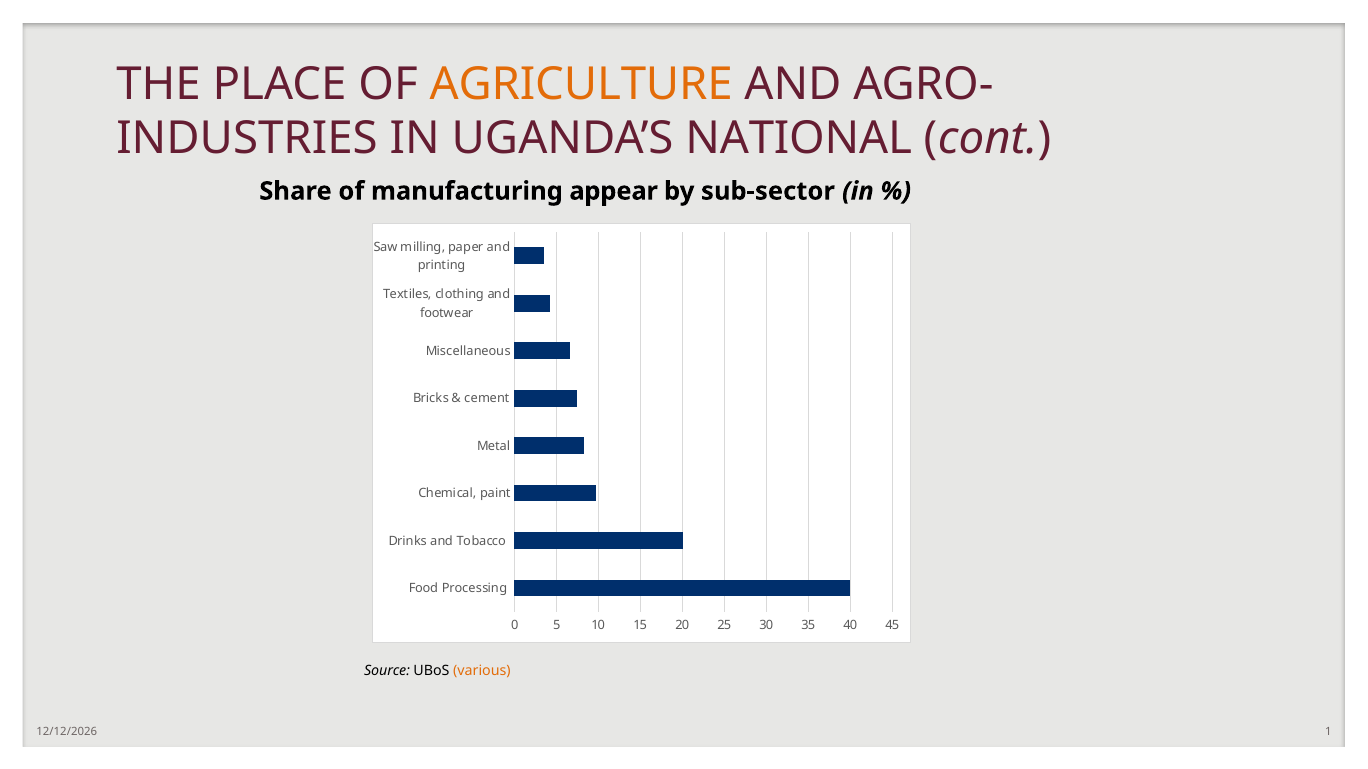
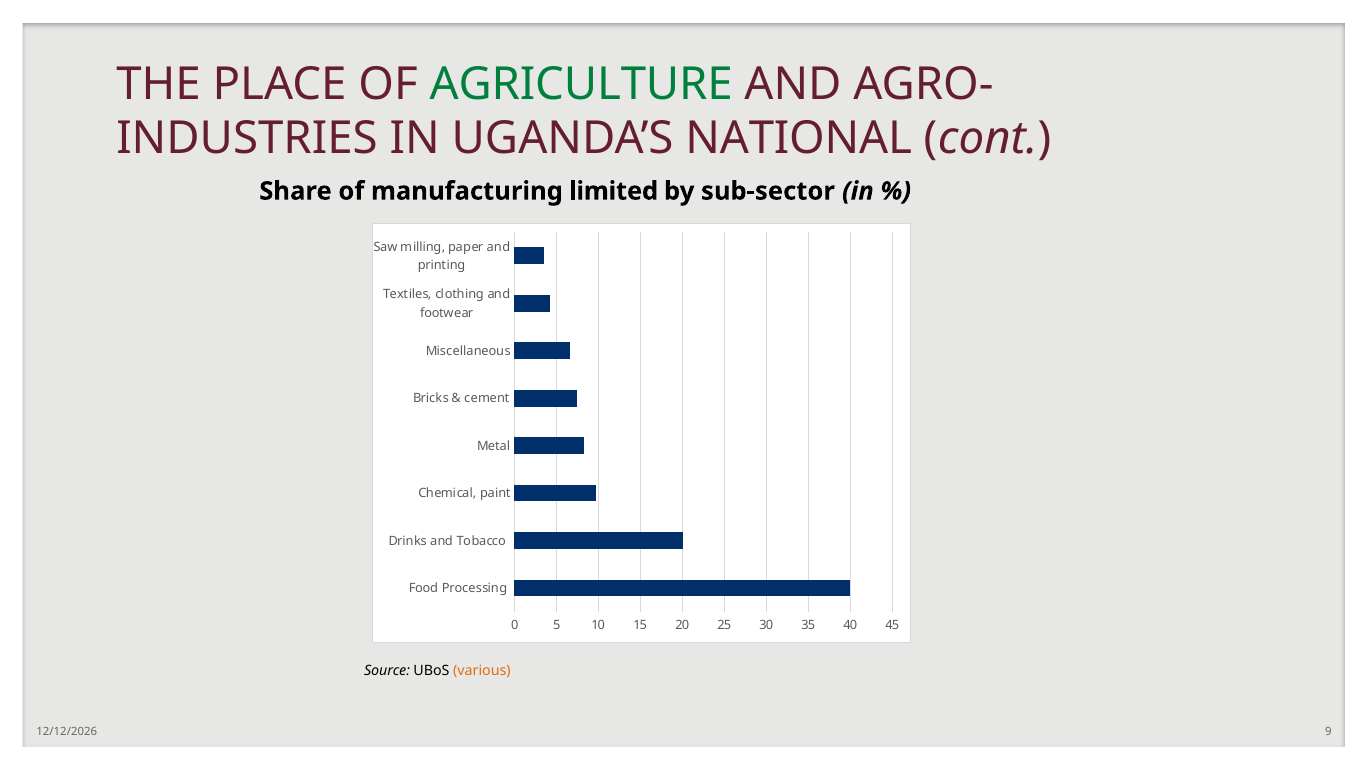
AGRICULTURE colour: orange -> green (581, 84)
appear: appear -> limited (614, 191)
1: 1 -> 9 (1328, 733)
